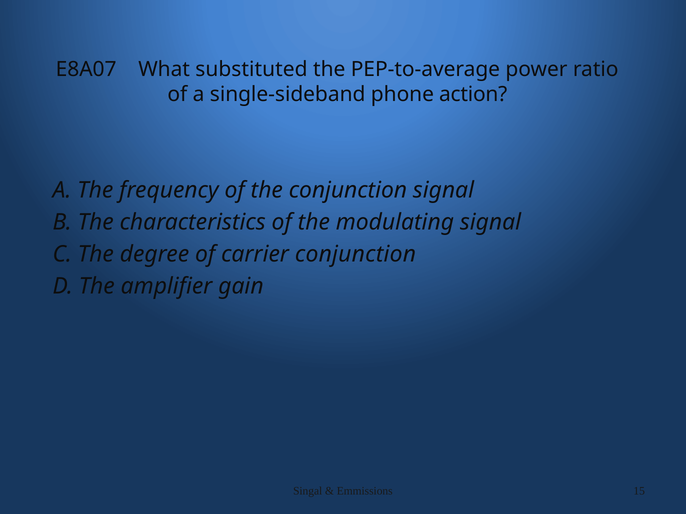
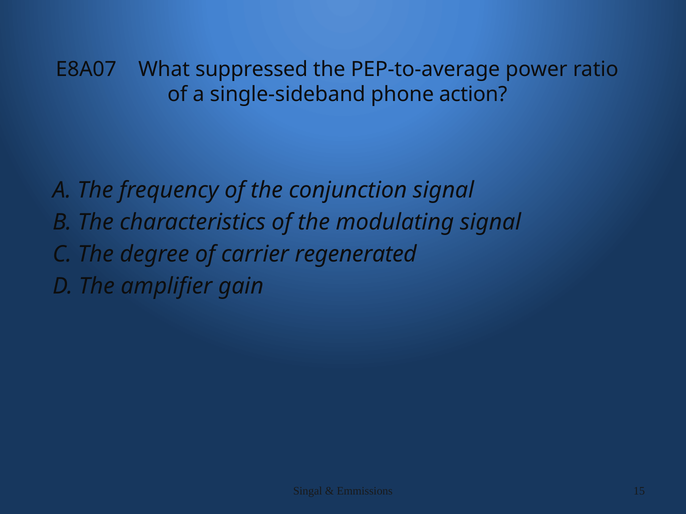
substituted: substituted -> suppressed (252, 69)
carrier conjunction: conjunction -> regenerated (356, 254)
